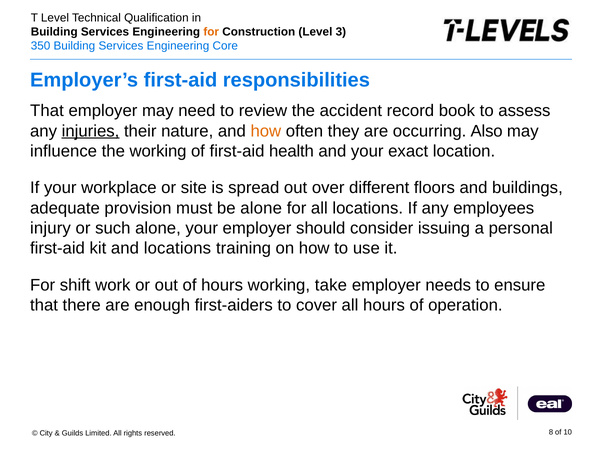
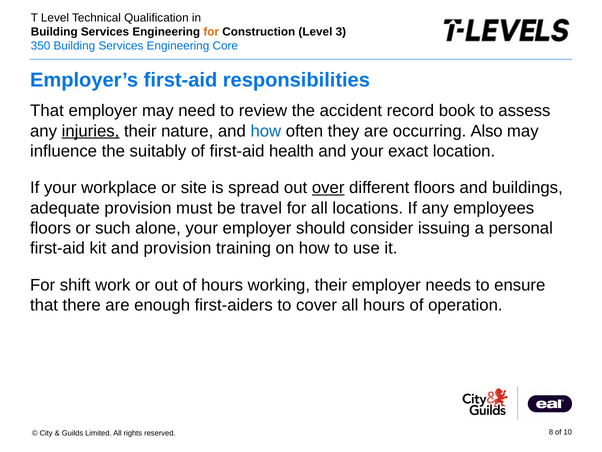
how colour: orange -> blue (266, 131)
the working: working -> suitably (158, 151)
over underline: none -> present (328, 188)
be alone: alone -> travel (261, 208)
injury: injury -> floors (51, 228)
and locations: locations -> provision (177, 248)
working take: take -> their (331, 285)
